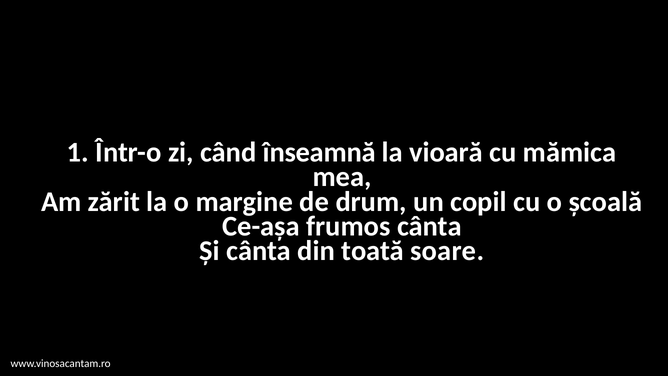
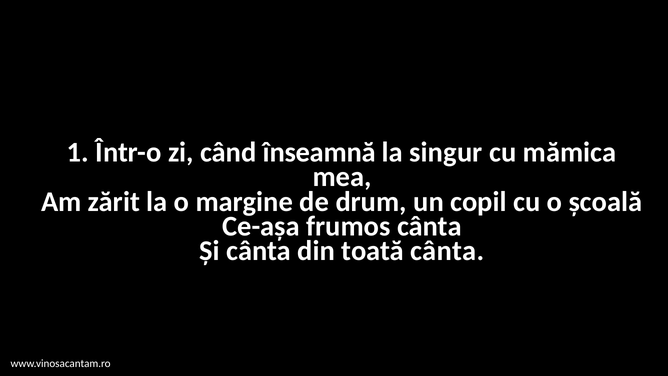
vioară: vioară -> singur (446, 152)
toată soare: soare -> cânta (447, 251)
